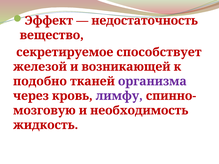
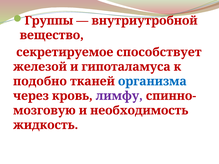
Эффект: Эффект -> Группы (49, 21)
недостаточность: недостаточность -> внутриутробной (145, 21)
возникающей: возникающей -> гипоталамуса (126, 67)
организма colour: purple -> blue (152, 81)
